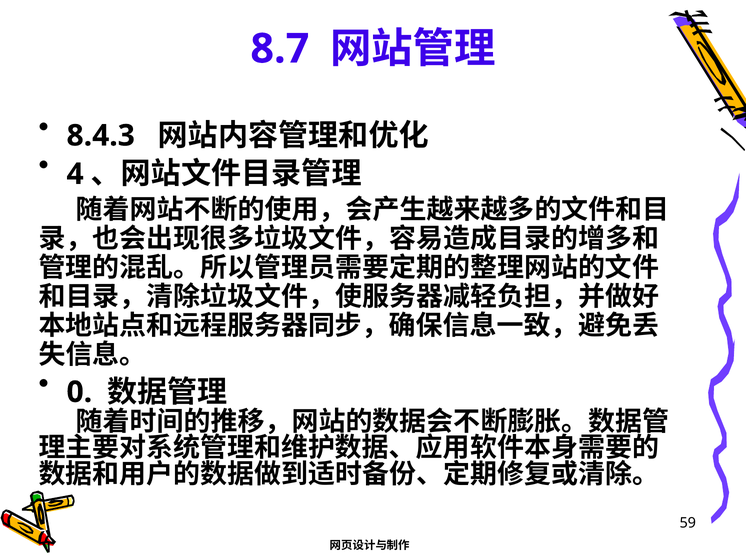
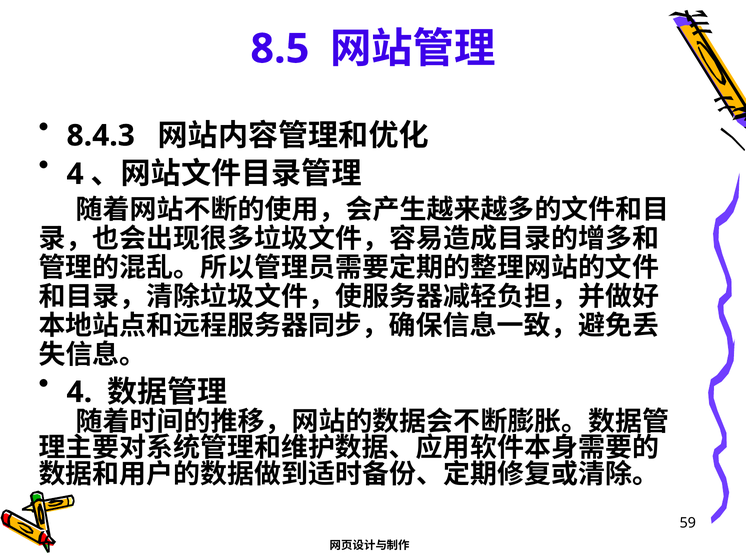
8.7: 8.7 -> 8.5 (280, 49)
0: 0 -> 4 (79, 392)
